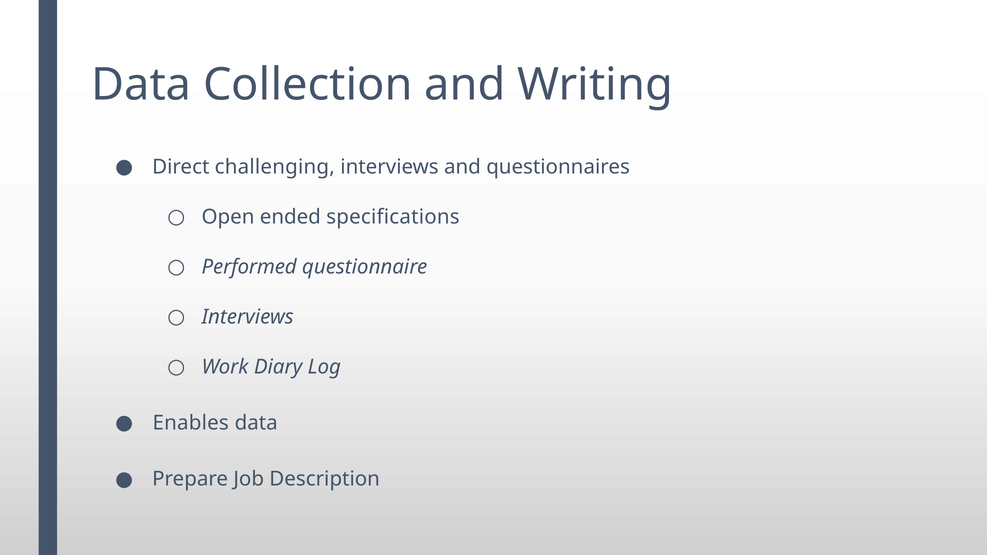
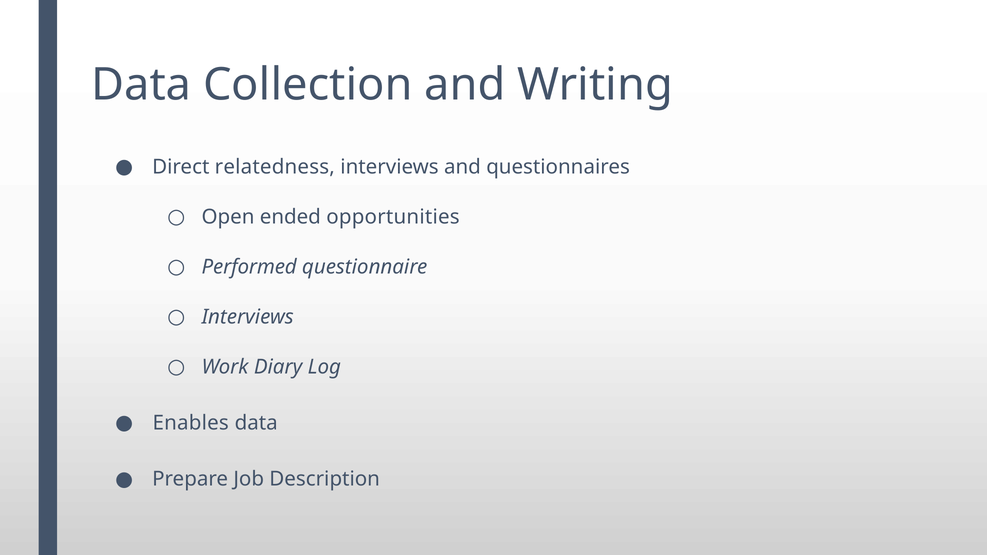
challenging: challenging -> relatedness (275, 167)
specifications: specifications -> opportunities (393, 217)
